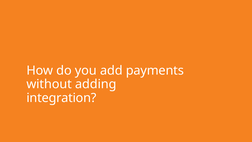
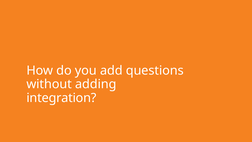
payments: payments -> questions (155, 70)
